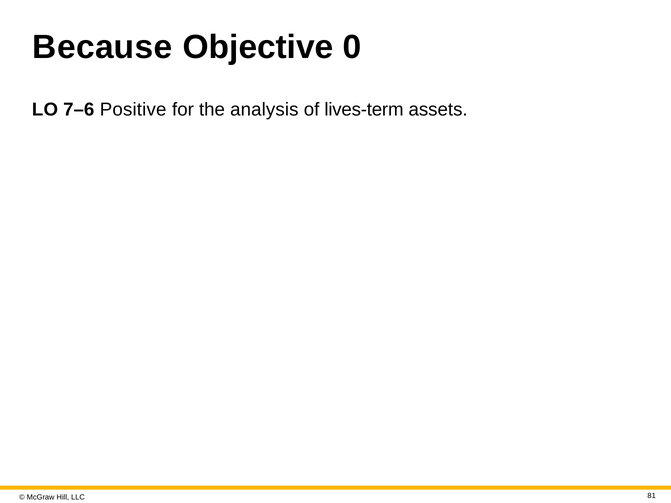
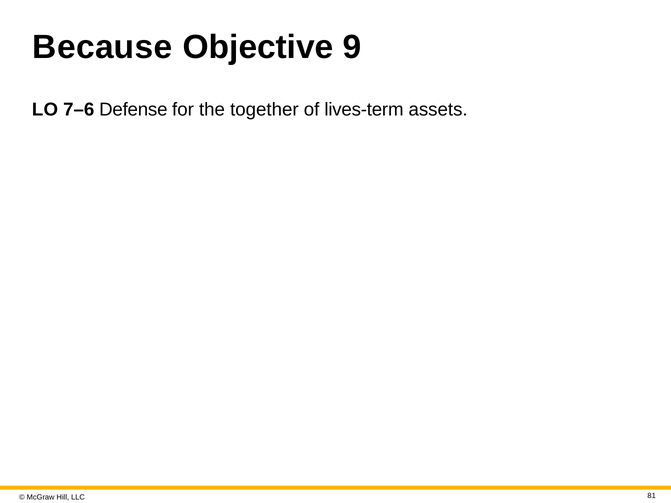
0: 0 -> 9 (352, 47)
Positive: Positive -> Defense (133, 110)
analysis: analysis -> together (264, 110)
